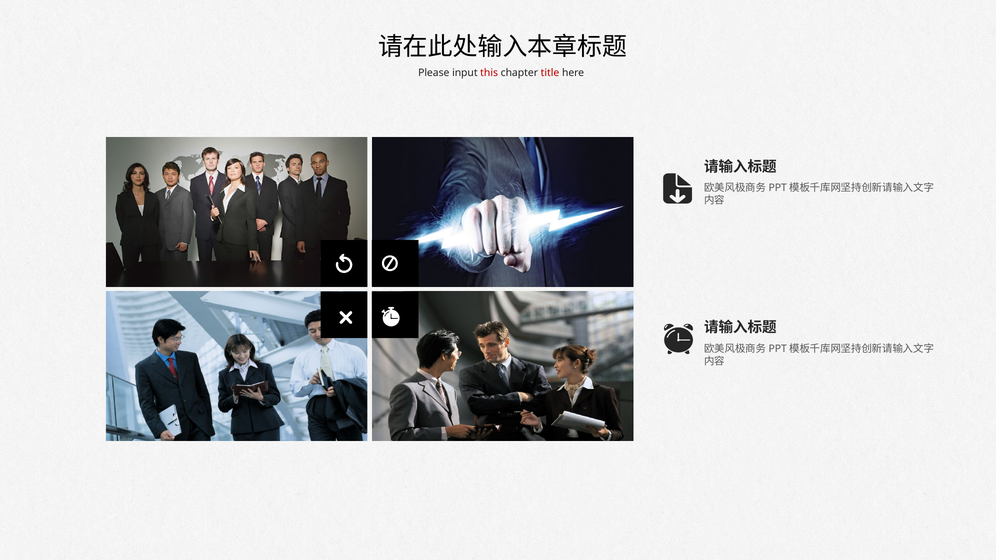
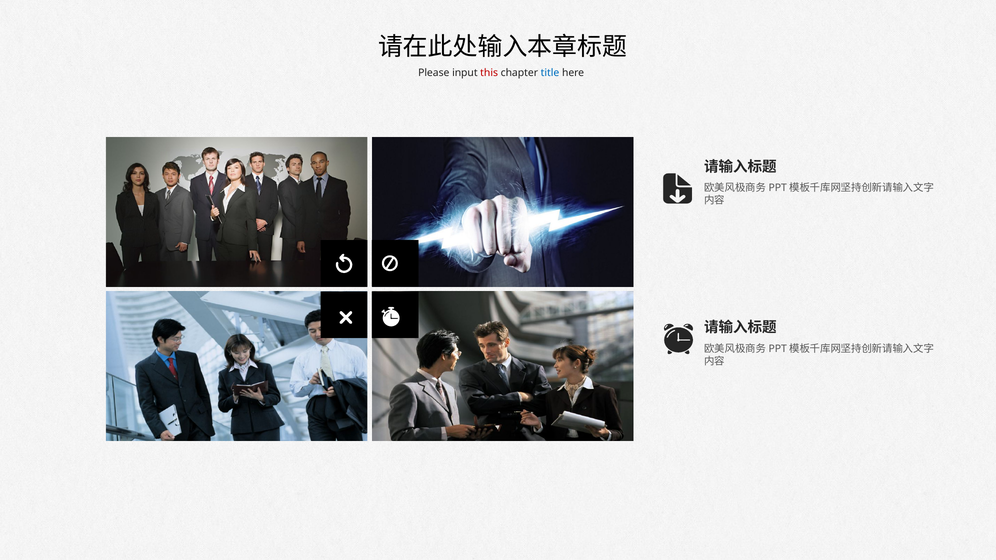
title colour: red -> blue (550, 73)
